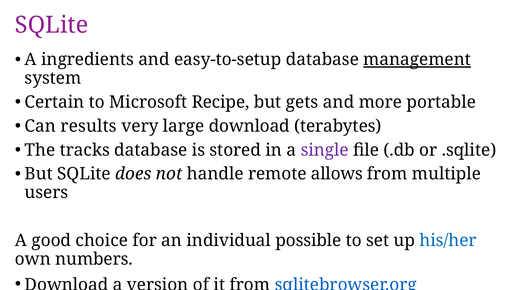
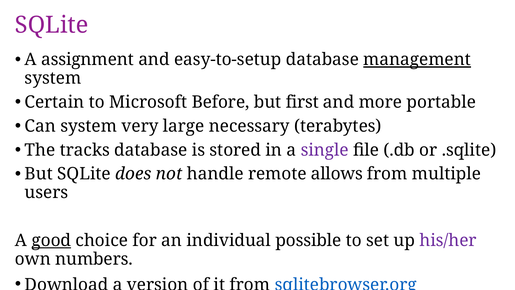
ingredients: ingredients -> assignment (88, 60)
Recipe: Recipe -> Before (221, 102)
gets: gets -> first (302, 102)
Can results: results -> system (89, 126)
large download: download -> necessary (249, 126)
good underline: none -> present (51, 240)
his/her colour: blue -> purple (448, 240)
